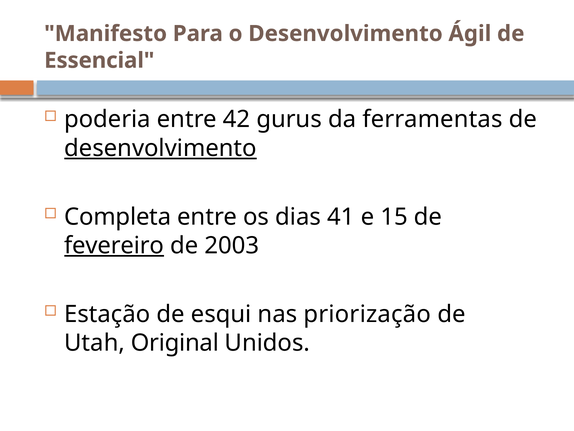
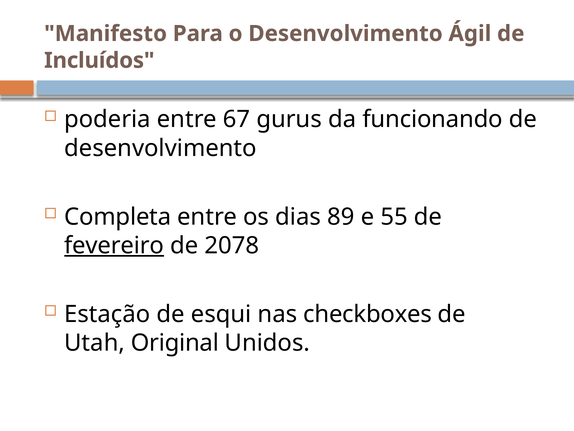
Essencial: Essencial -> Incluídos (99, 60)
42: 42 -> 67 (236, 119)
ferramentas: ferramentas -> funcionando (433, 119)
desenvolvimento underline: present -> none (160, 148)
41: 41 -> 89 (341, 217)
15: 15 -> 55 (394, 217)
2003: 2003 -> 2078 (232, 245)
priorização: priorização -> checkboxes (368, 314)
